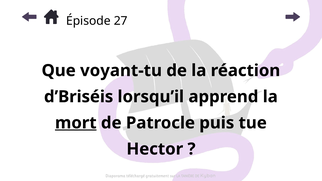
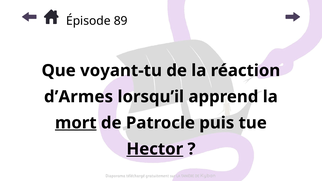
27: 27 -> 89 (121, 21)
d’Briséis: d’Briséis -> d’Armes (79, 97)
Hector underline: none -> present (155, 149)
